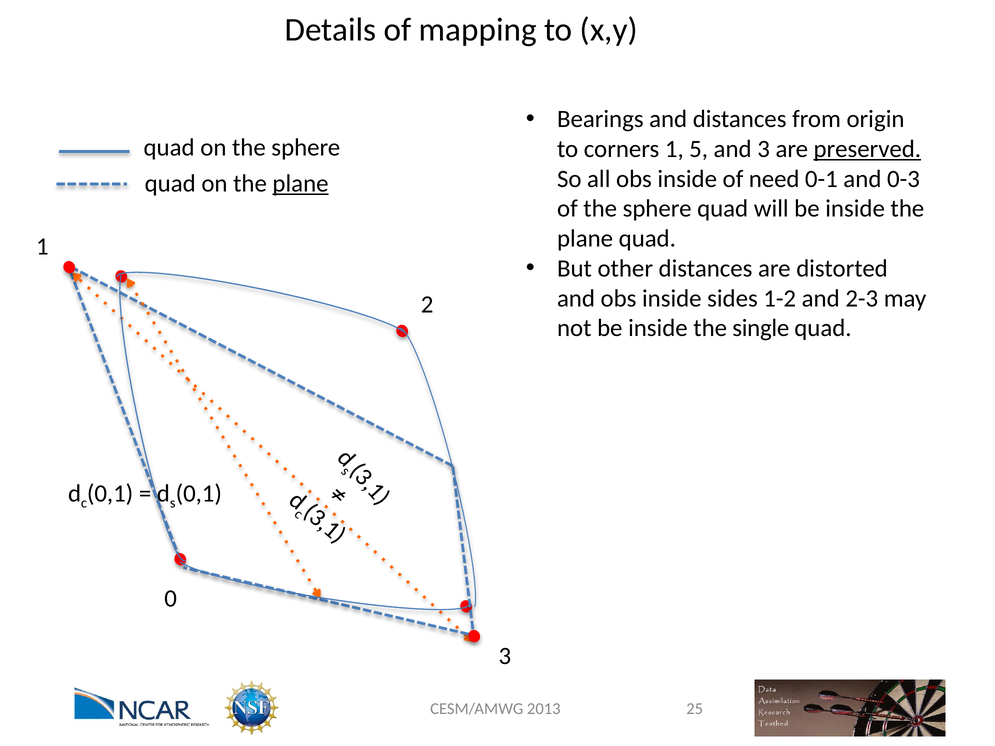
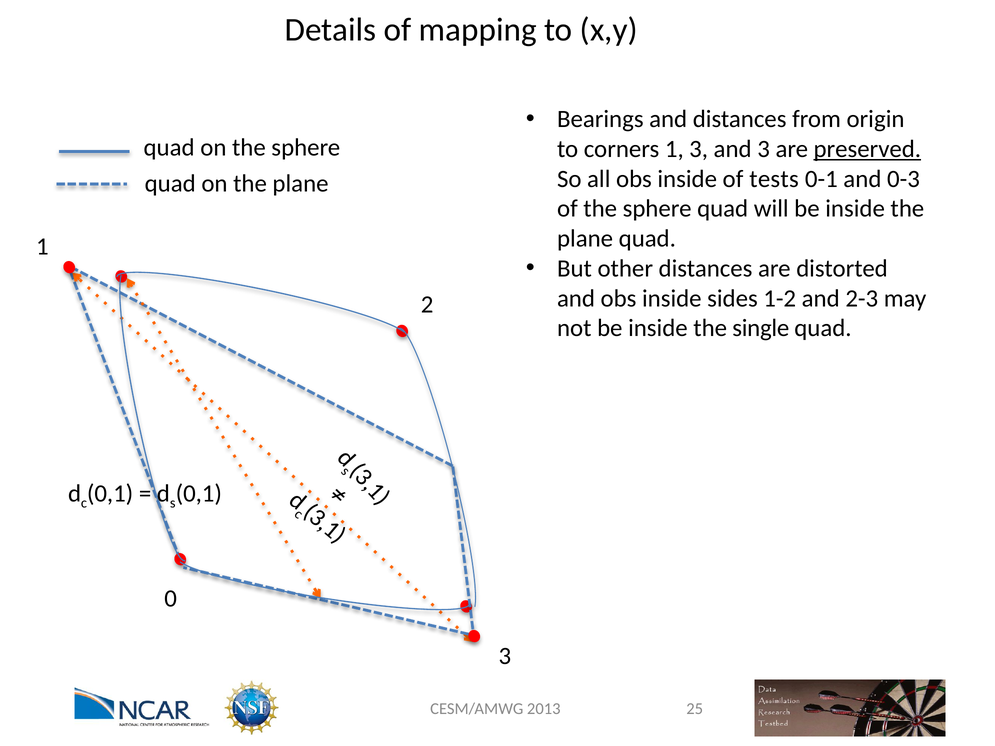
1 5: 5 -> 3 (699, 149)
need: need -> tests (774, 179)
plane underline: present -> none (301, 184)
